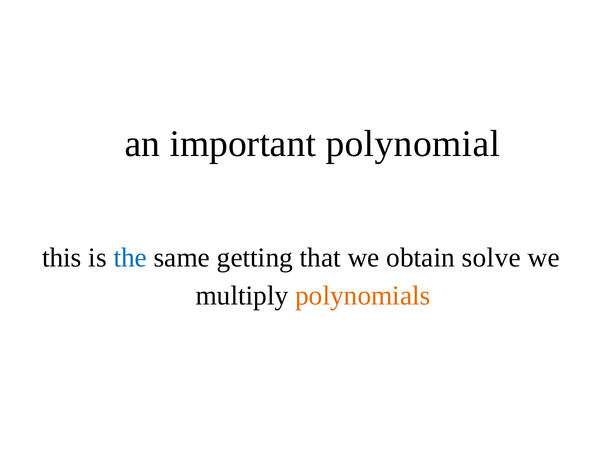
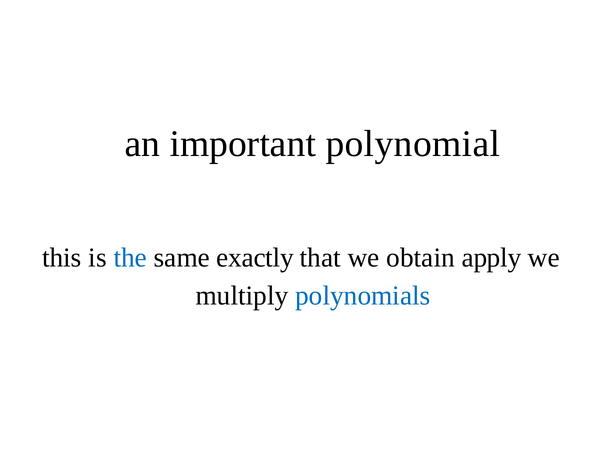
getting: getting -> exactly (255, 258)
solve: solve -> apply (491, 258)
polynomials colour: orange -> blue (363, 296)
